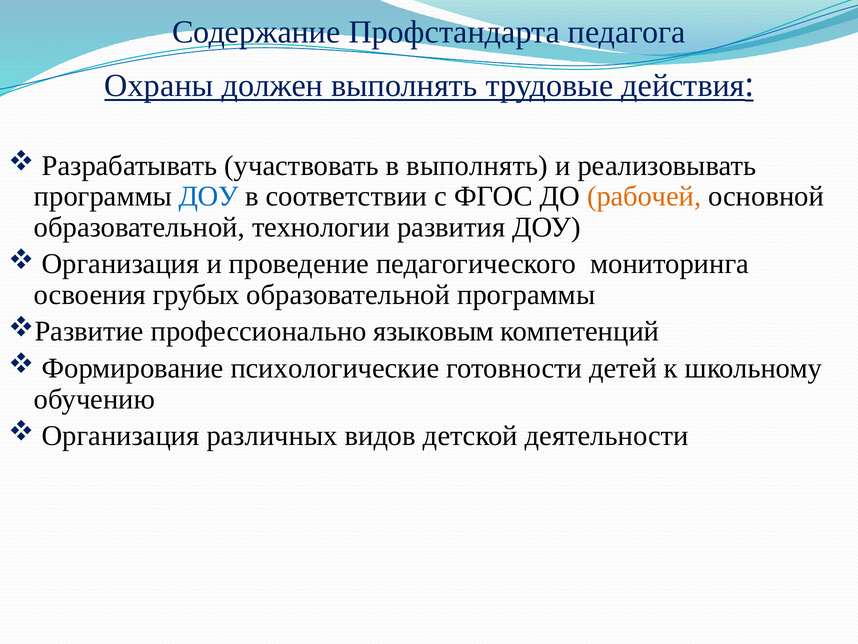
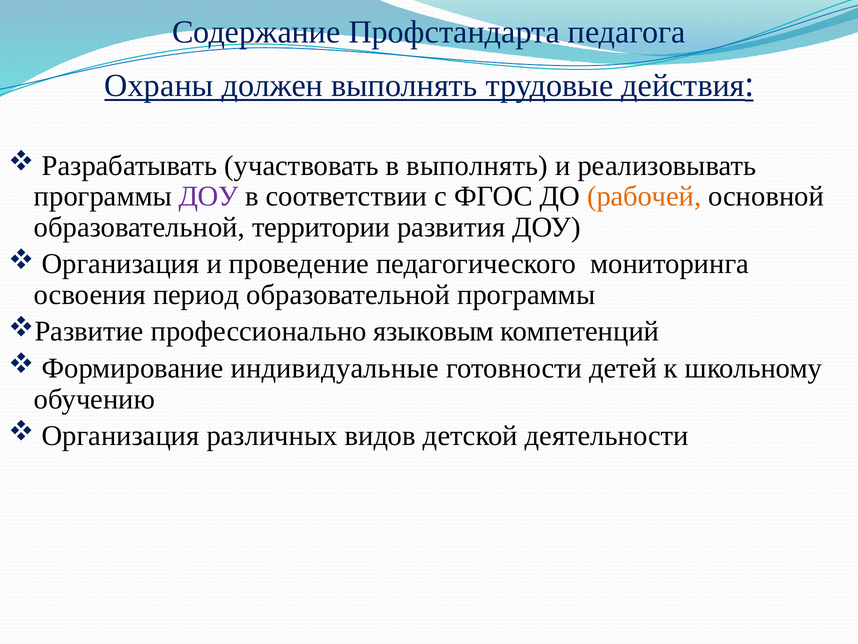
ДОУ colour: blue -> purple (209, 196)
технологии: технологии -> территории (321, 227)
грубых: грубых -> период (196, 295)
психологические: психологические -> индивидуальные (335, 368)
